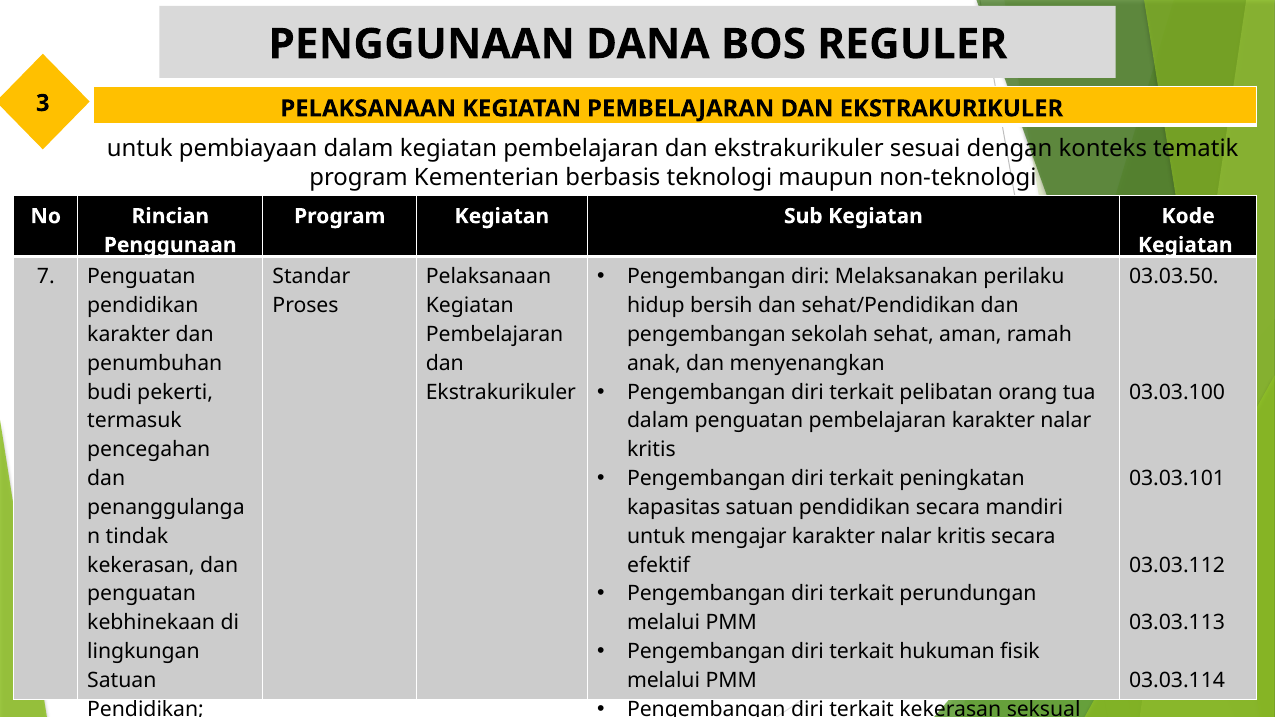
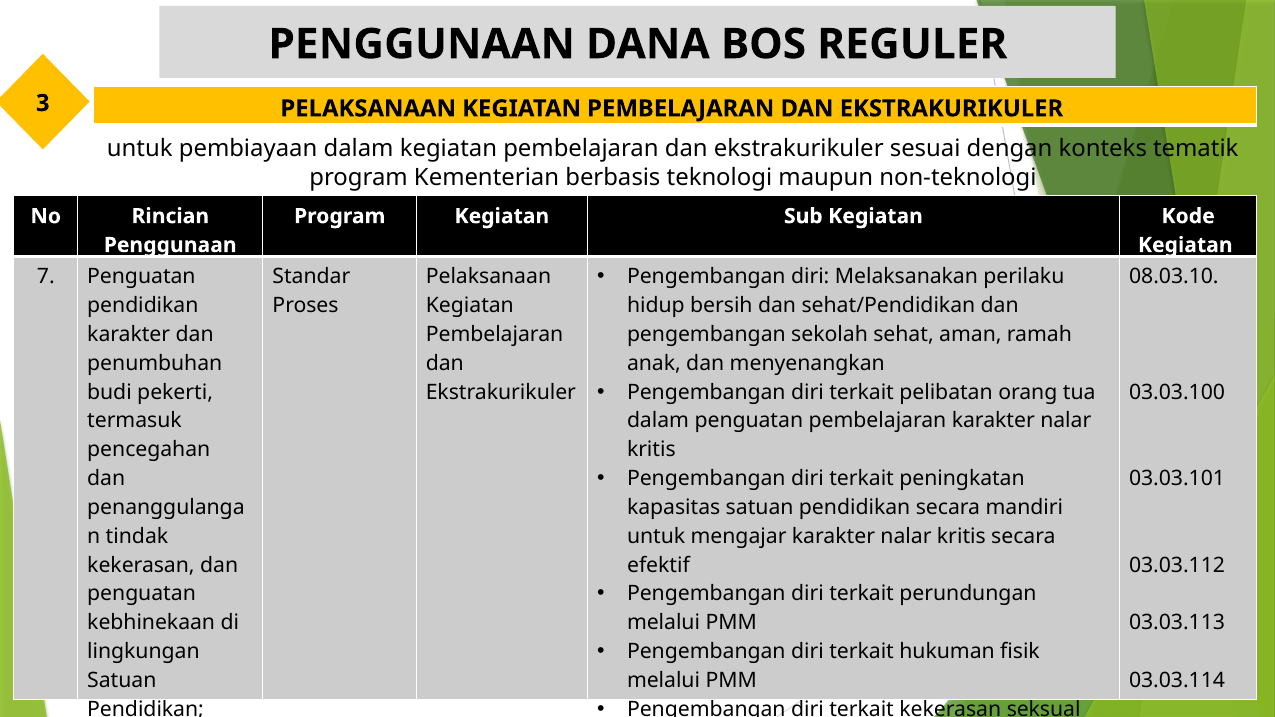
03.03.50: 03.03.50 -> 08.03.10 (1174, 277)
